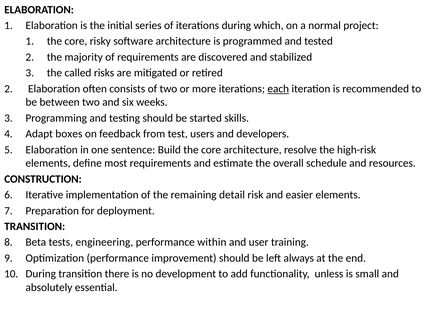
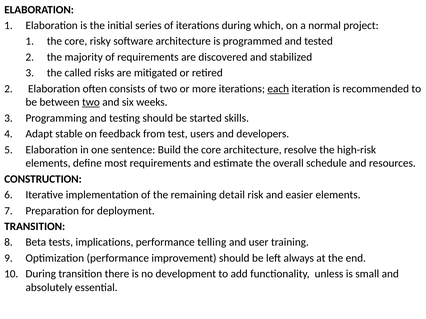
two underline: none -> present (91, 102)
boxes: boxes -> stable (69, 134)
engineering: engineering -> implications (104, 243)
within: within -> telling (212, 243)
